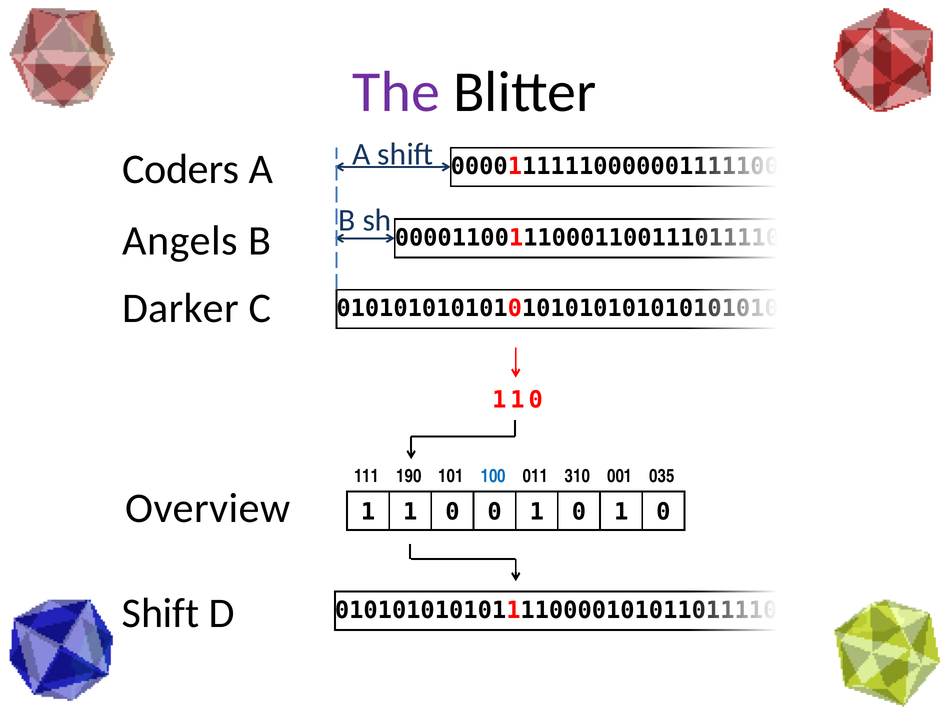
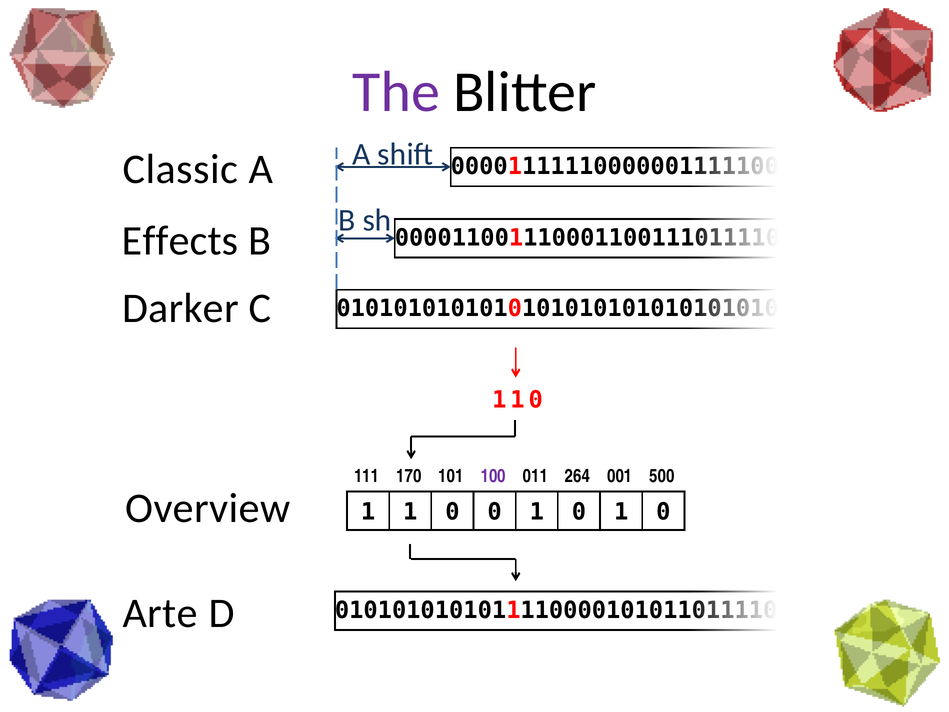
Coders: Coders -> Classic (180, 169)
Angels: Angels -> Effects (180, 241)
190: 190 -> 170 (409, 476)
100 colour: blue -> purple (493, 476)
310: 310 -> 264 (578, 476)
035: 035 -> 500 (662, 476)
Shift: Shift -> Arte (160, 613)
